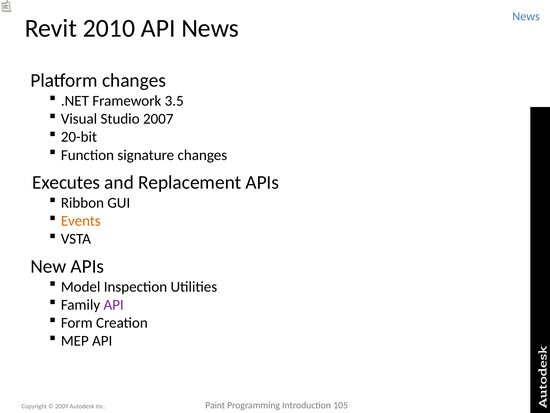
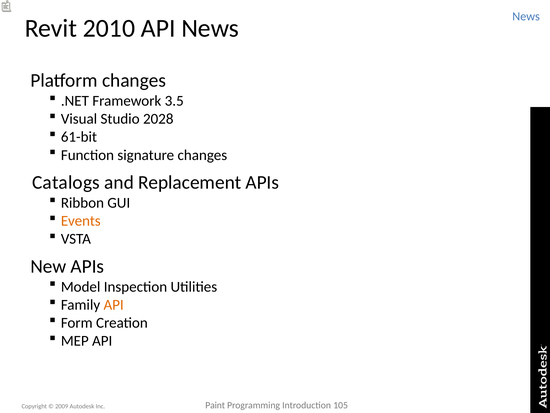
2007: 2007 -> 2028 (158, 119)
20-bit: 20-bit -> 61-bit (79, 137)
Executes: Executes -> Catalogs (66, 182)
API colour: purple -> orange (114, 305)
